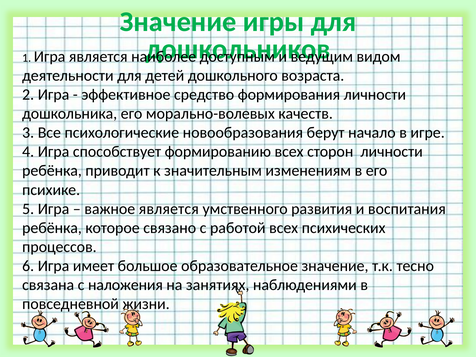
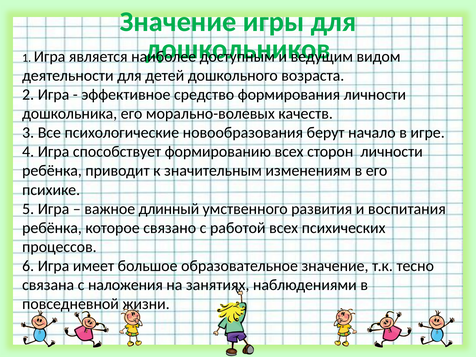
важное является: является -> длинный (169, 209)
